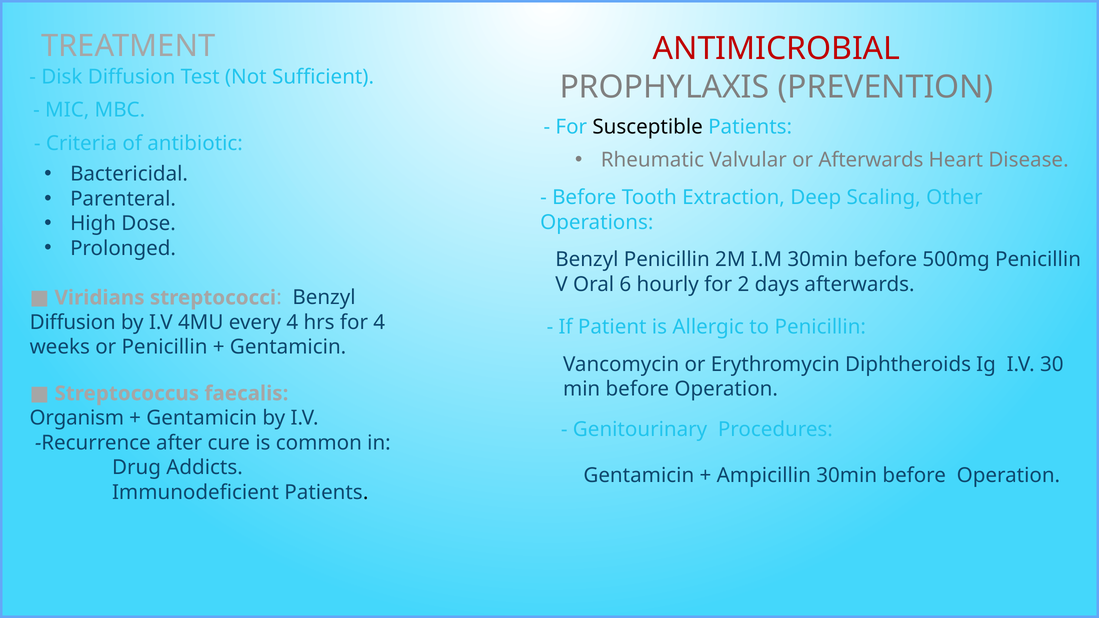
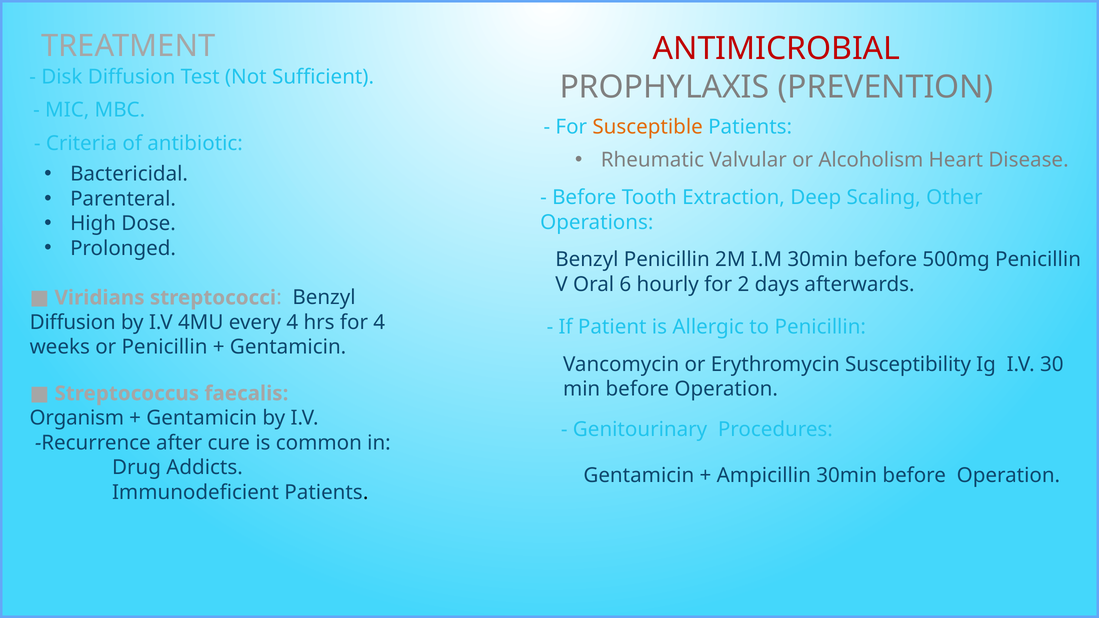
Susceptible colour: black -> orange (648, 127)
or Afterwards: Afterwards -> Alcoholism (871, 160)
Diphtheroids: Diphtheroids -> Susceptibility (908, 364)
